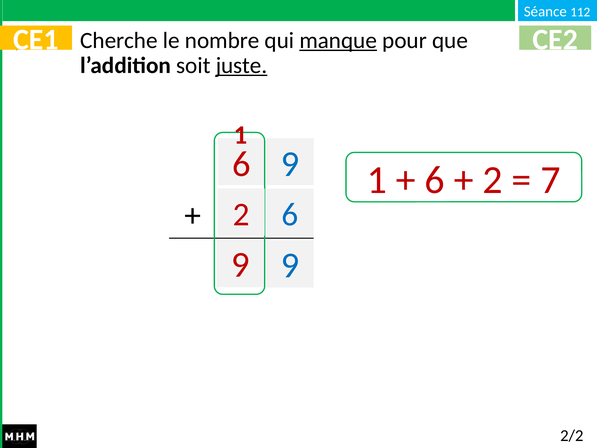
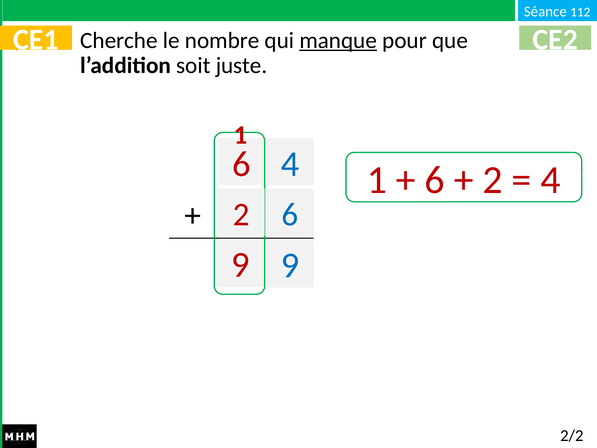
juste underline: present -> none (241, 65)
6 9: 9 -> 4 (290, 164)
7: 7 -> 4 (551, 180)
